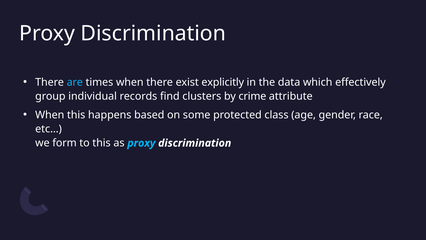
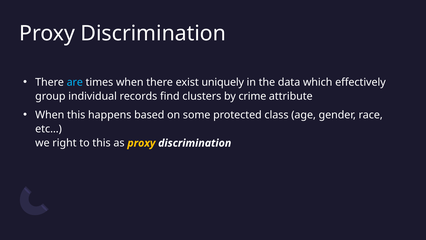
explicitly: explicitly -> uniquely (223, 82)
form: form -> right (64, 143)
proxy colour: light blue -> yellow (141, 143)
